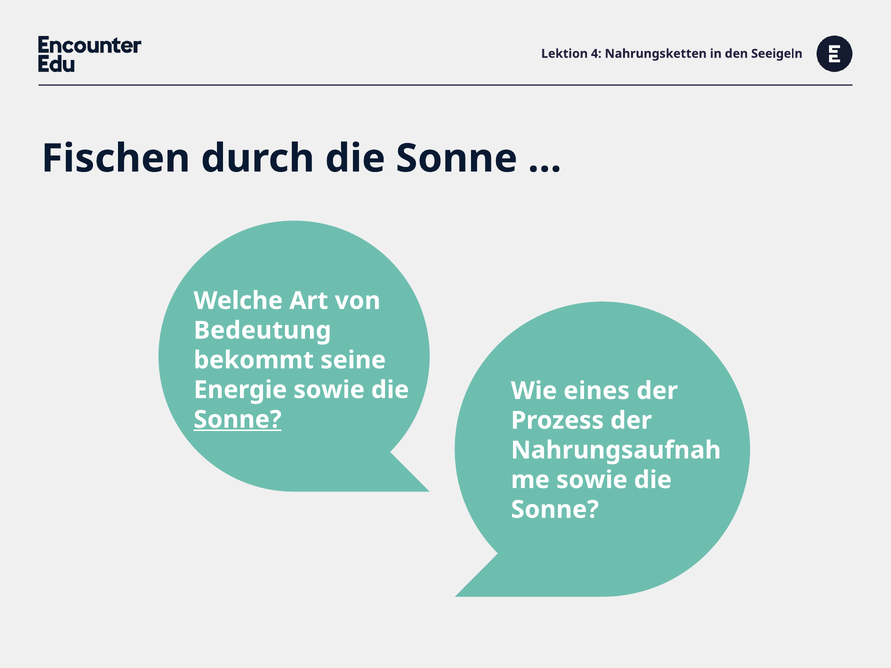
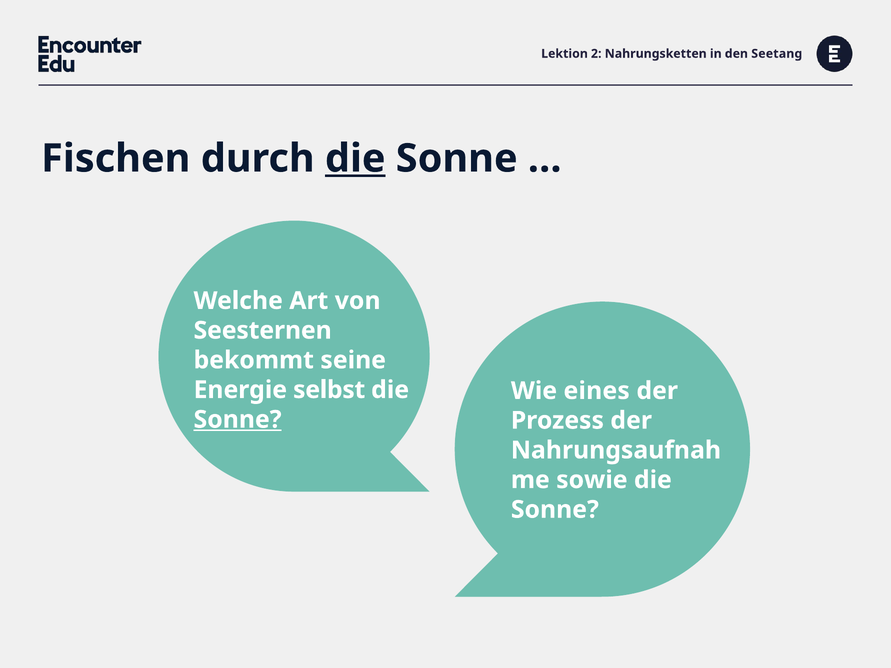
4: 4 -> 2 (596, 54)
Seeigeln: Seeigeln -> Seetang (777, 54)
die underline: none -> present (355, 159)
Bedeutung: Bedeutung -> Seesternen (263, 331)
Energie sowie: sowie -> selbst (329, 390)
